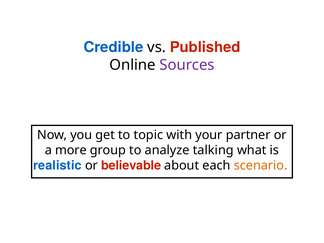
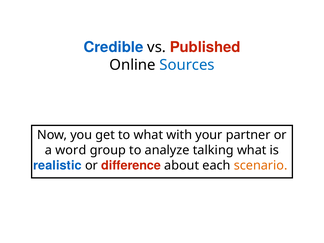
Sources colour: purple -> blue (187, 65)
to topic: topic -> what (148, 135)
more: more -> word (71, 150)
believable: believable -> difference (131, 165)
